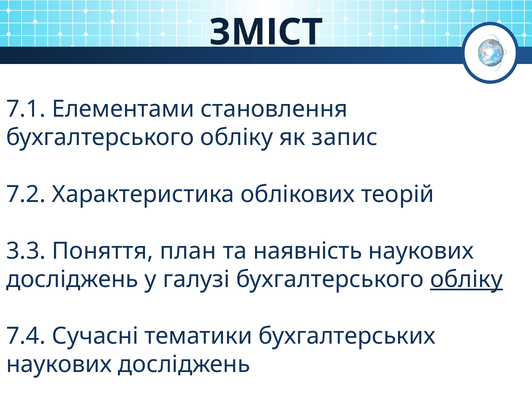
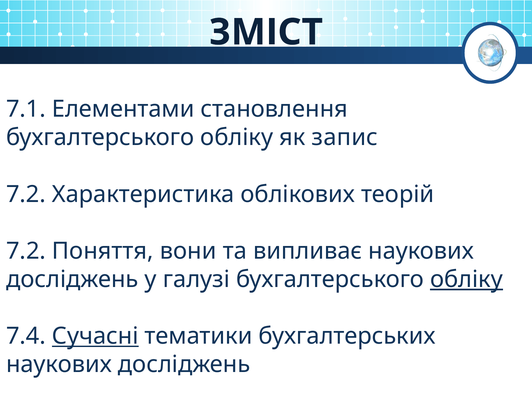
3.3: 3.3 -> 7.2 (26, 251)
план: план -> вони (188, 251)
наявність: наявність -> випливає (308, 251)
Сучасні underline: none -> present (95, 336)
